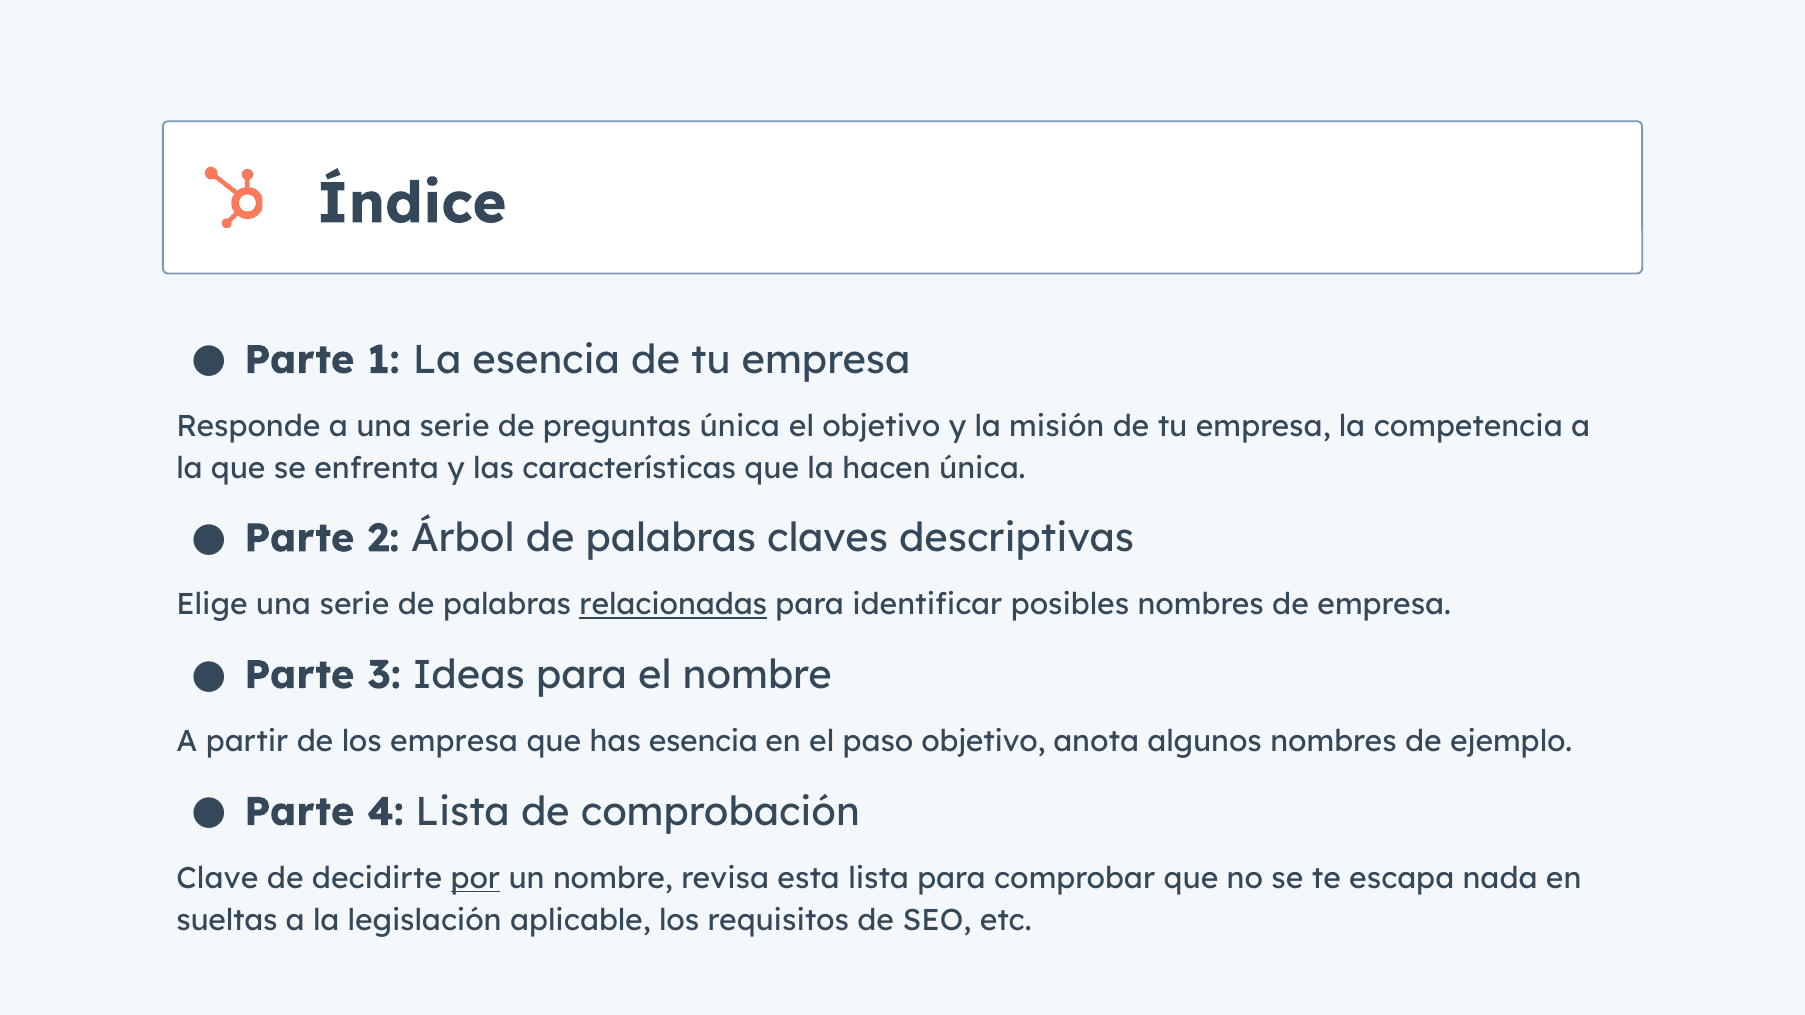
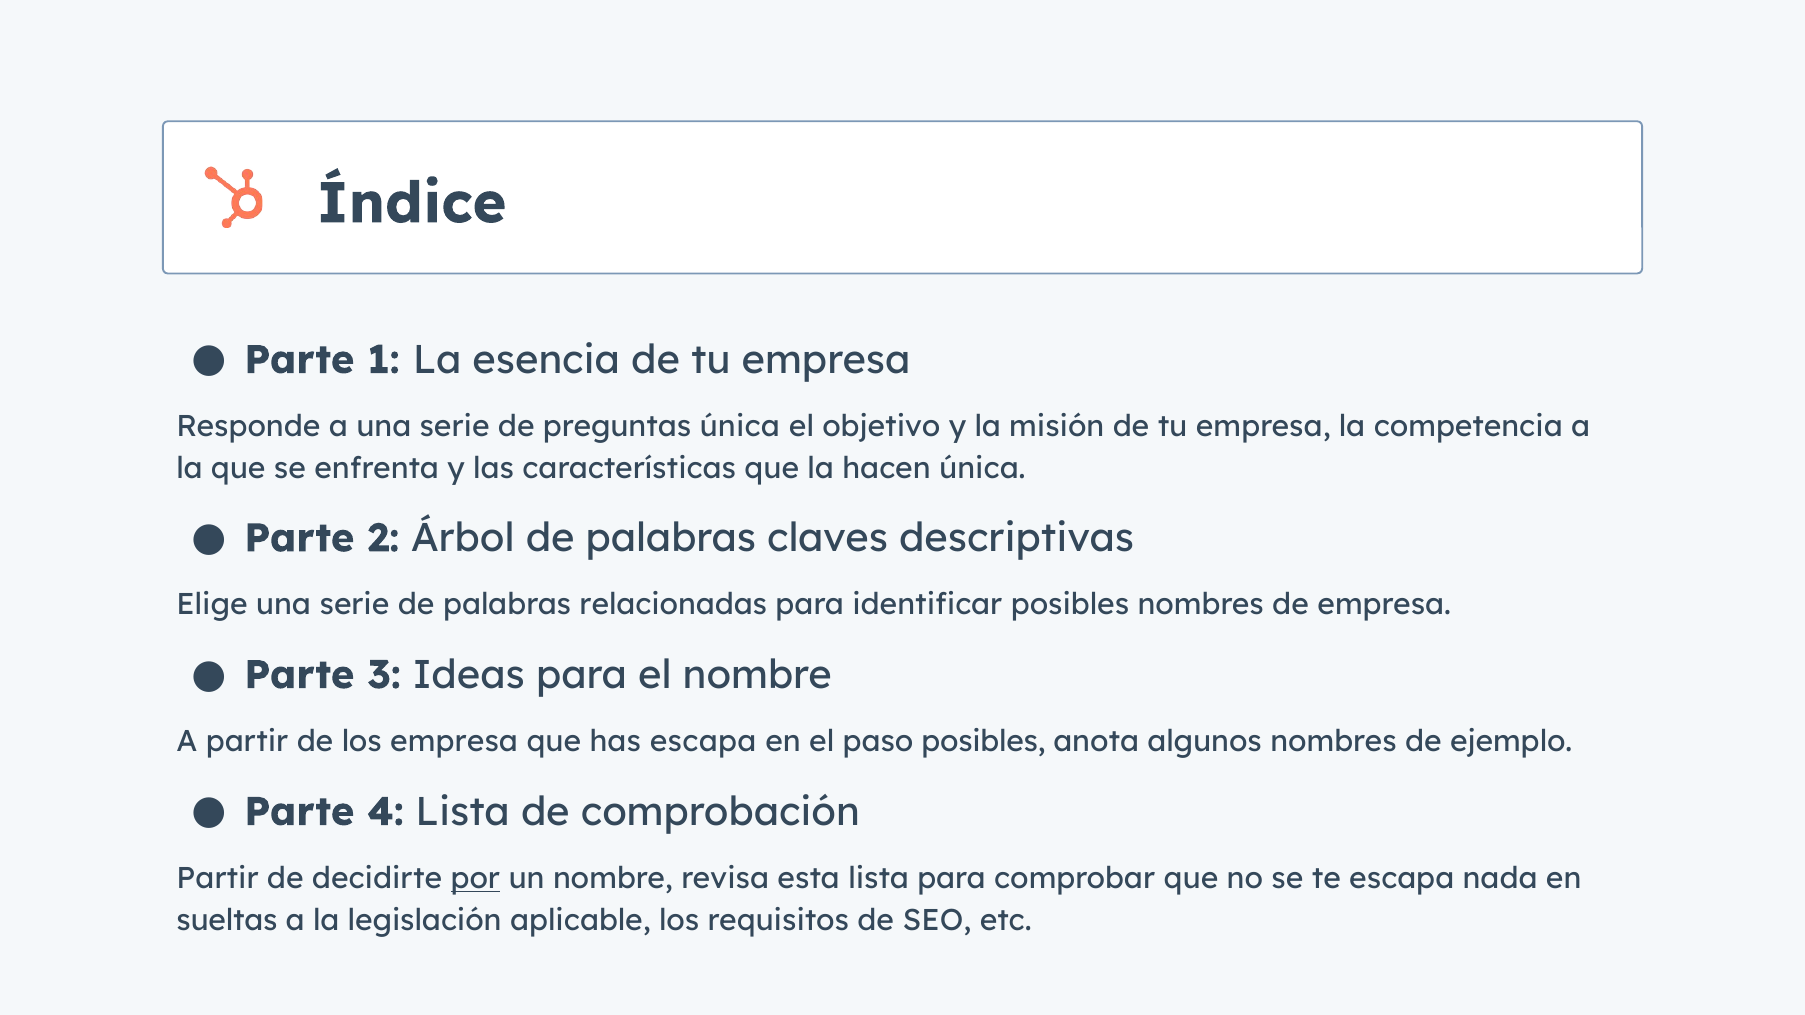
relacionadas underline: present -> none (673, 605)
has esencia: esencia -> escapa (703, 742)
paso objetivo: objetivo -> posibles (984, 742)
Clave: Clave -> Partir (218, 879)
